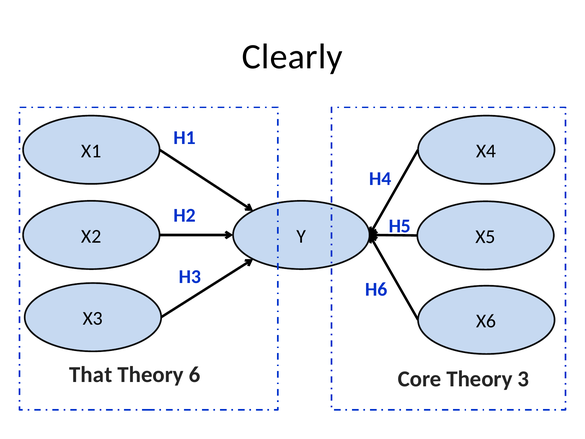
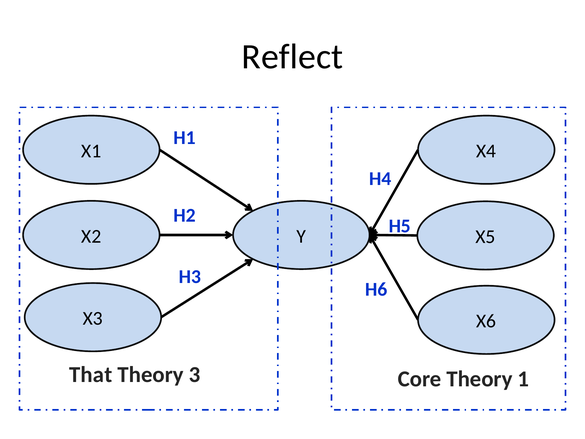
Clearly: Clearly -> Reflect (292, 57)
6: 6 -> 3 (195, 374)
3: 3 -> 1 (523, 379)
